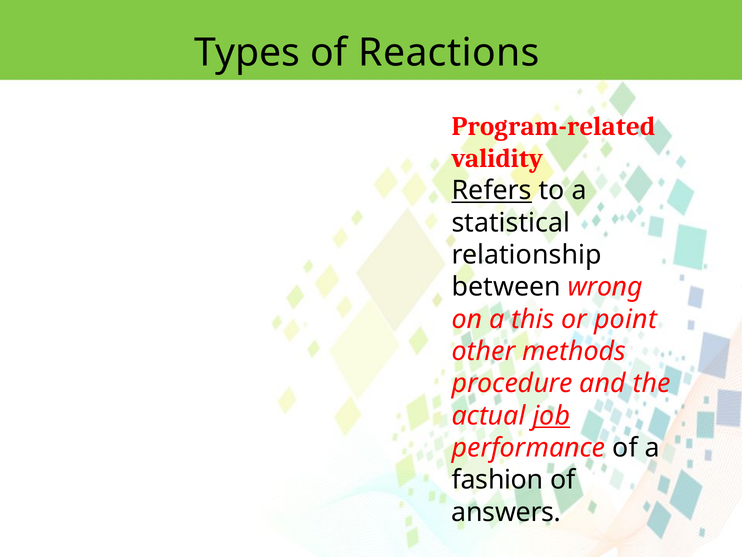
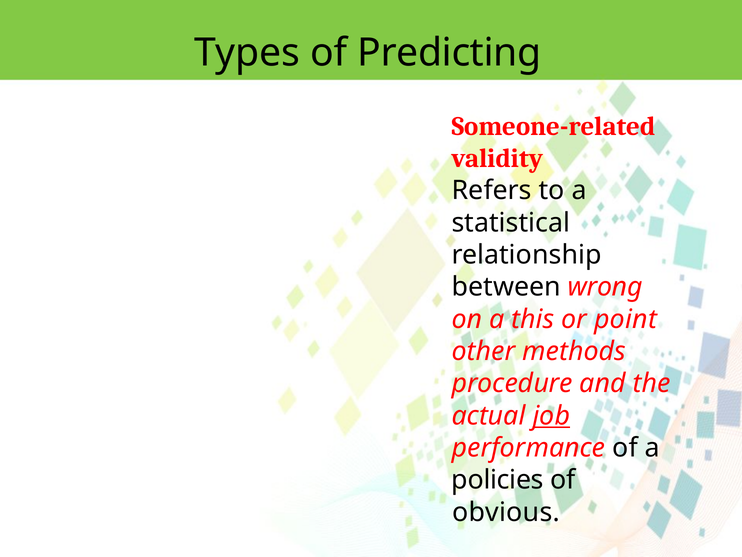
Reactions: Reactions -> Predicting (449, 53)
Program-related: Program-related -> Someone-related (554, 126)
Refers underline: present -> none (492, 190)
fashion: fashion -> policies (498, 480)
answers: answers -> obvious (506, 512)
